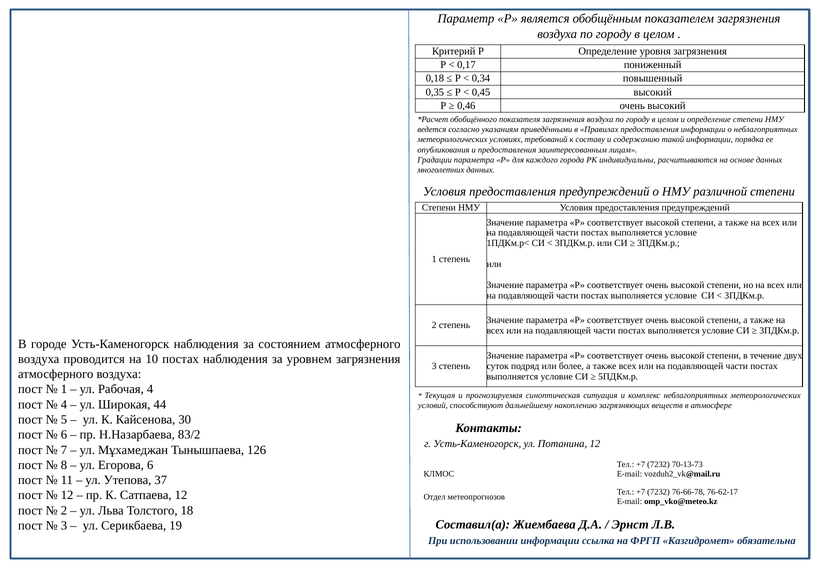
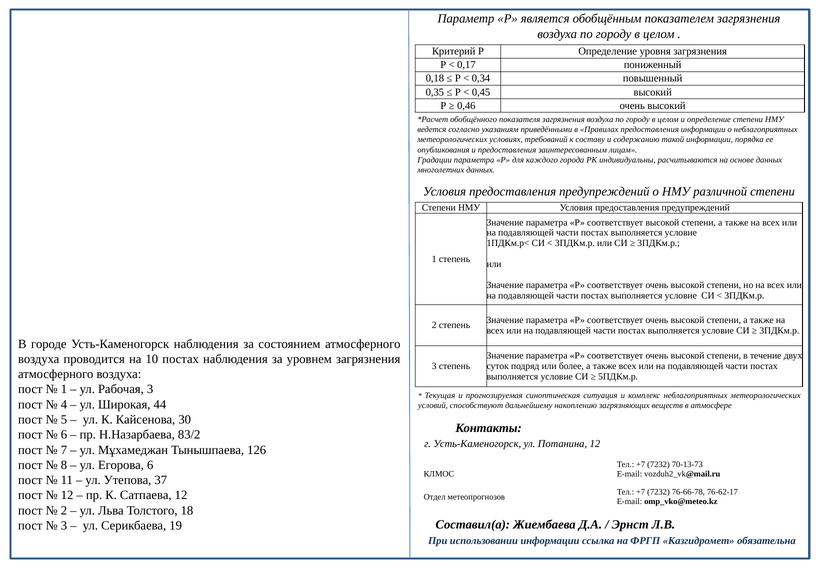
Рабочая 4: 4 -> 3 (150, 389)
